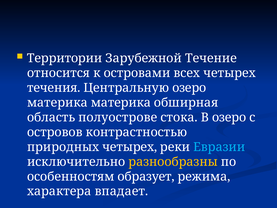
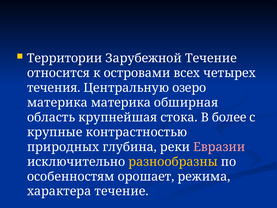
полуострове: полуострове -> крупнейшая (118, 117)
В озеро: озеро -> более (229, 117)
островов: островов -> крупные (55, 132)
природных четырех: четырех -> глубина (130, 147)
Евразии colour: light blue -> pink (219, 147)
образует: образует -> орошает (146, 176)
характера впадает: впадает -> течение (122, 191)
